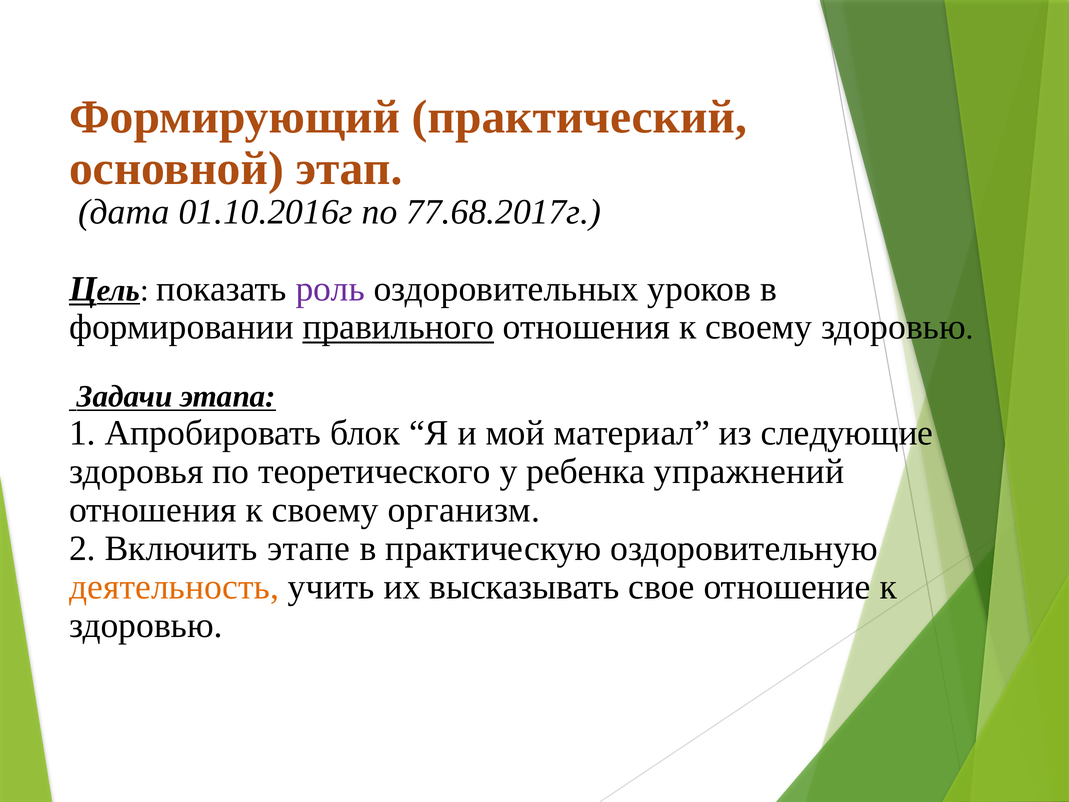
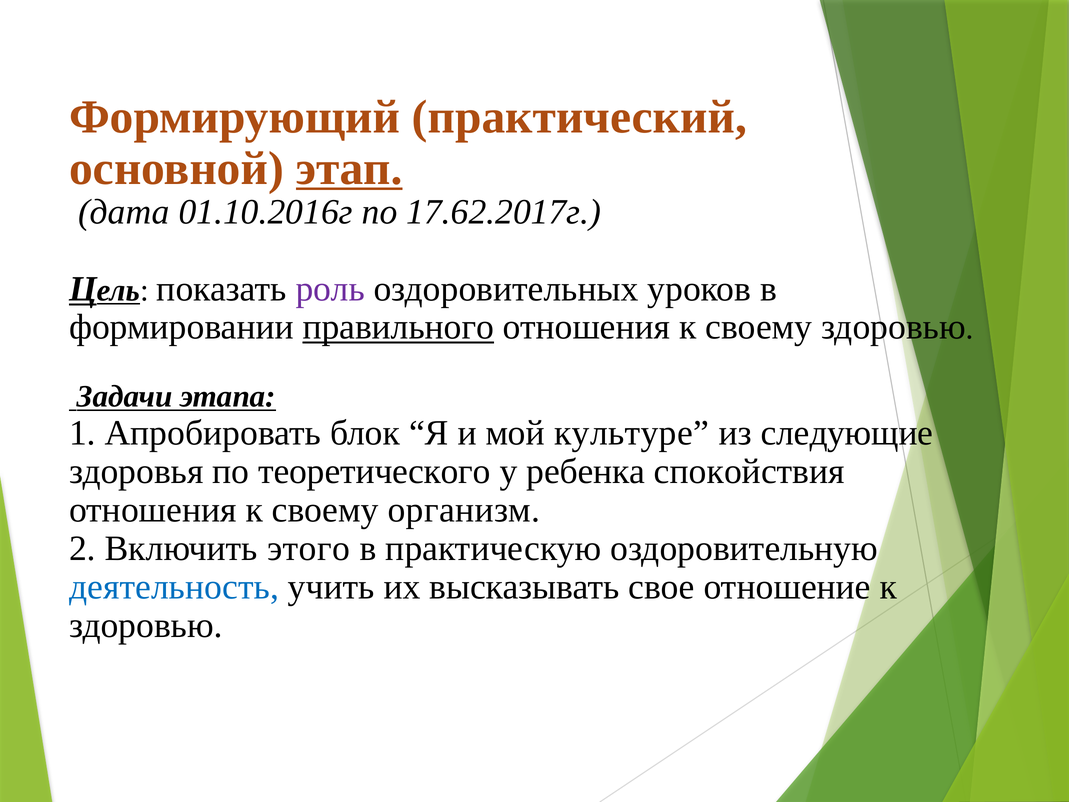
этап underline: none -> present (349, 168)
77.68.2017г: 77.68.2017г -> 17.62.2017г (504, 212)
материал: материал -> культуре (632, 433)
упражнений: упражнений -> спокойствия (749, 471)
этапе: этапе -> этого (309, 548)
деятельность colour: orange -> blue (174, 587)
